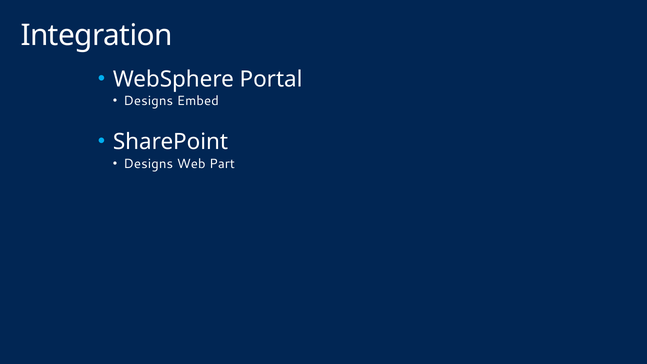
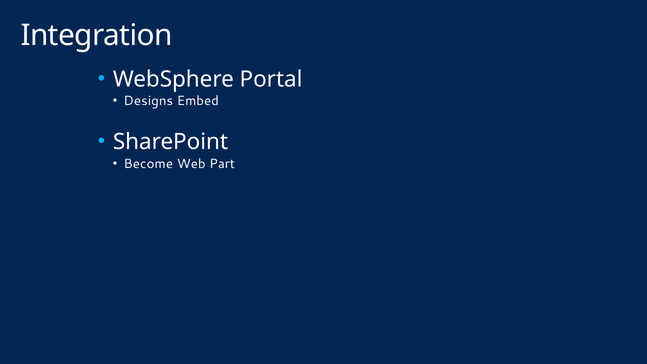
Designs: Designs -> Become (148, 164)
